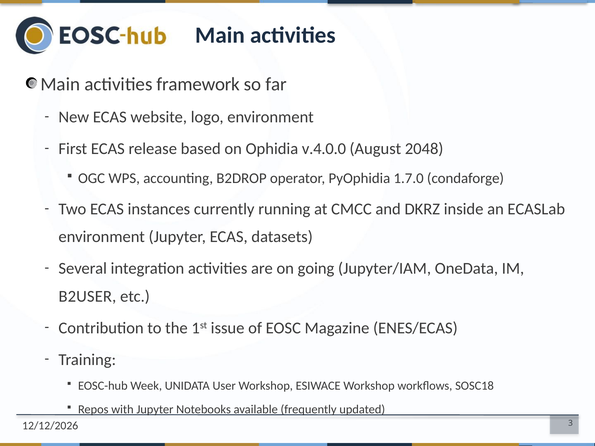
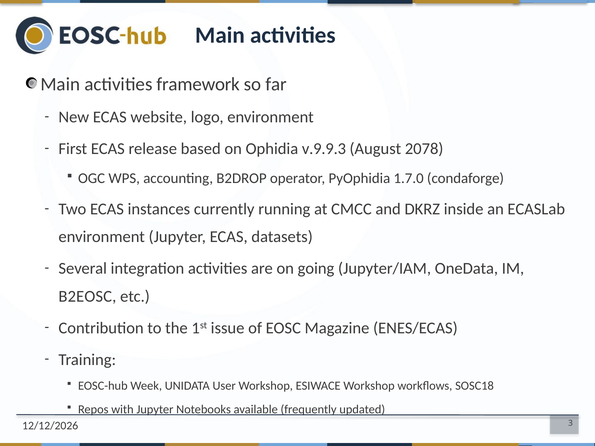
v.4.0.0: v.4.0.0 -> v.9.9.3 (324, 149)
2048: 2048 -> 2078 (424, 149)
B2USER: B2USER -> B2EOSC (87, 296)
